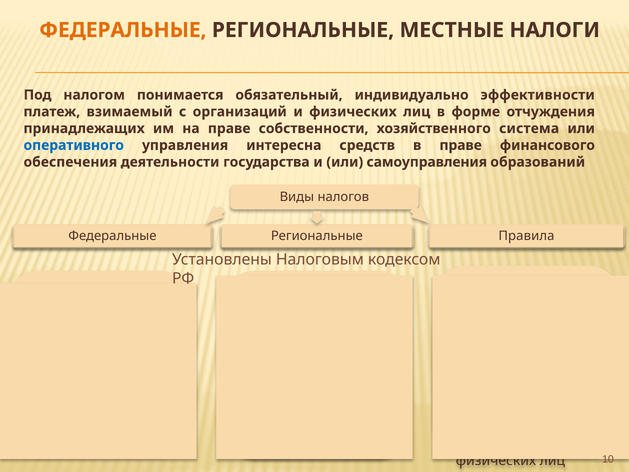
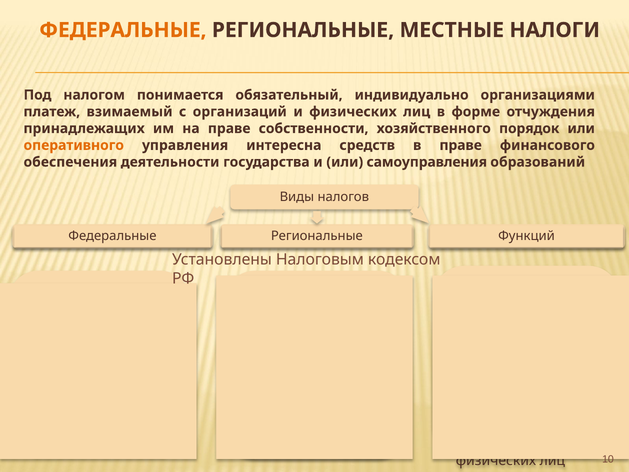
эффективности: эффективности -> организациями (538, 95)
система: система -> порядок (529, 128)
оперативного colour: blue -> orange (74, 145)
Правила: Правила -> Функций (527, 236)
